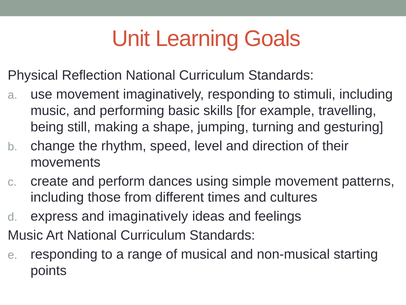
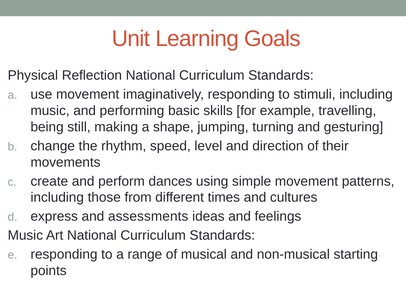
and imaginatively: imaginatively -> assessments (148, 216)
